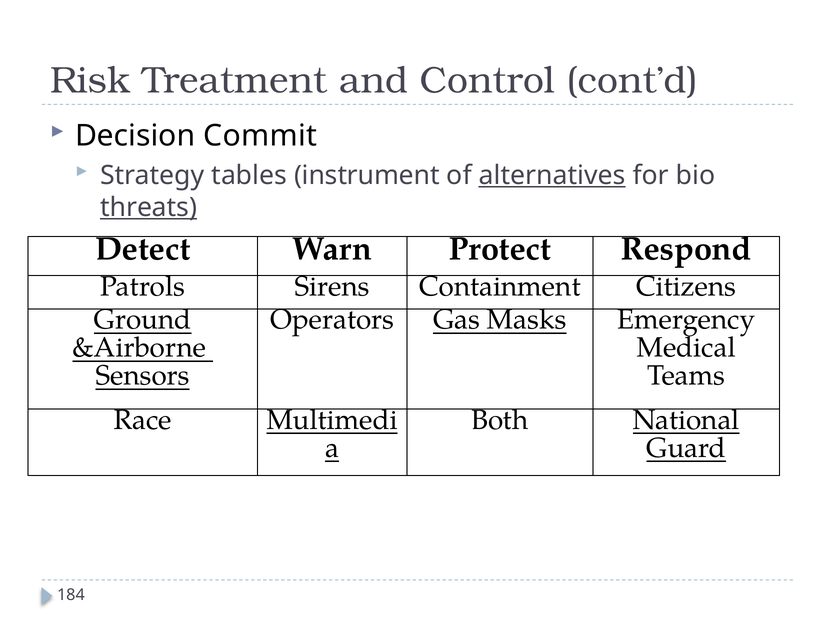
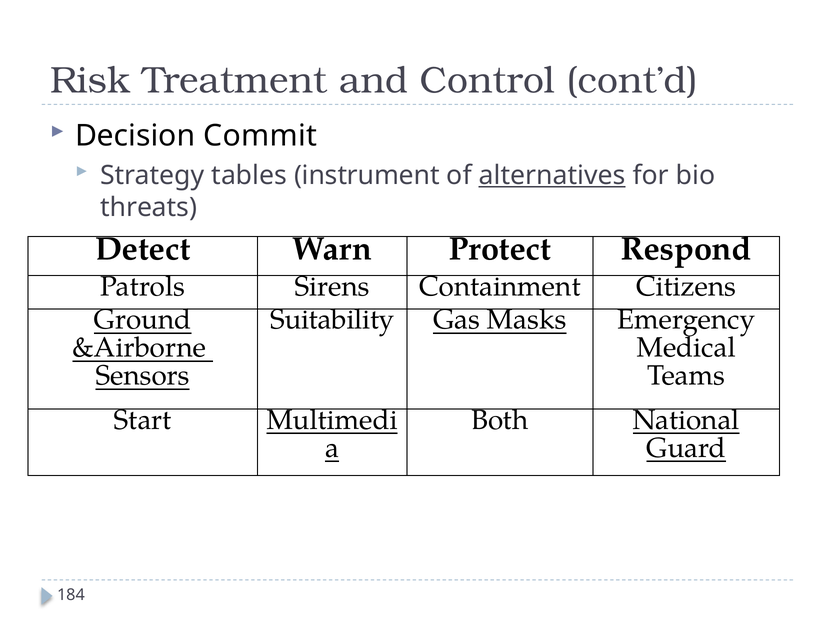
threats underline: present -> none (149, 207)
Operators: Operators -> Suitability (332, 320)
Race: Race -> Start (143, 420)
